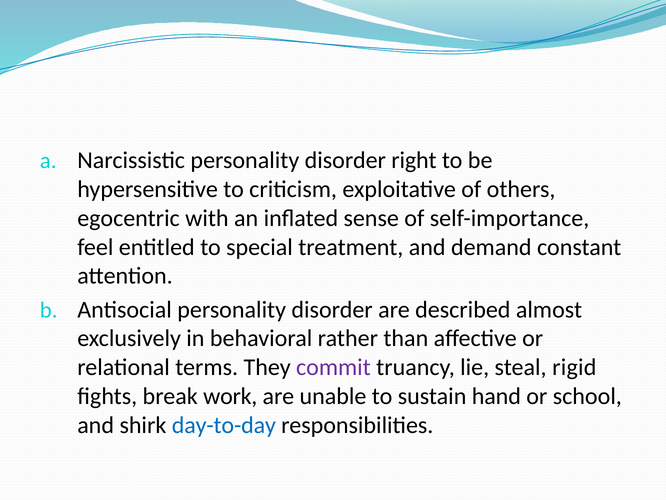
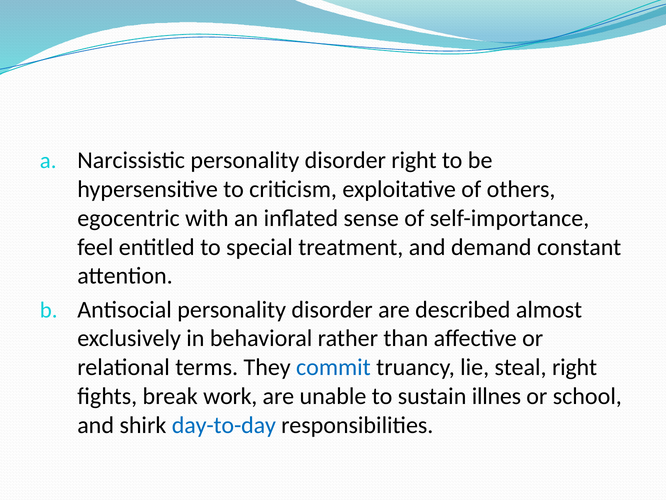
commit colour: purple -> blue (333, 367)
steal rigid: rigid -> right (575, 367)
hand: hand -> illnes (496, 396)
